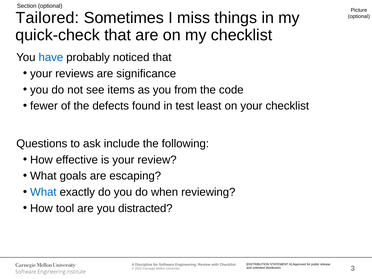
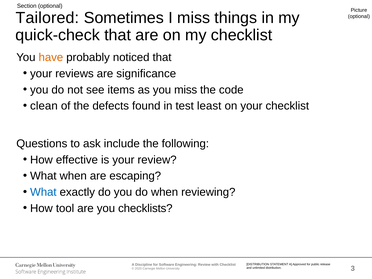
have colour: blue -> orange (51, 57)
you from: from -> miss (186, 90)
fewer: fewer -> clean (44, 106)
What goals: goals -> when (73, 176)
distracted: distracted -> checklists (145, 208)
